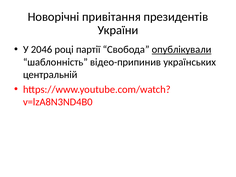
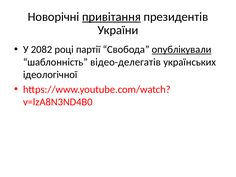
привітання underline: none -> present (111, 17)
2046: 2046 -> 2082 (42, 50)
відео-припинив: відео-припинив -> відео-делегатів (126, 62)
центральній: центральній -> ідеологічної (50, 75)
